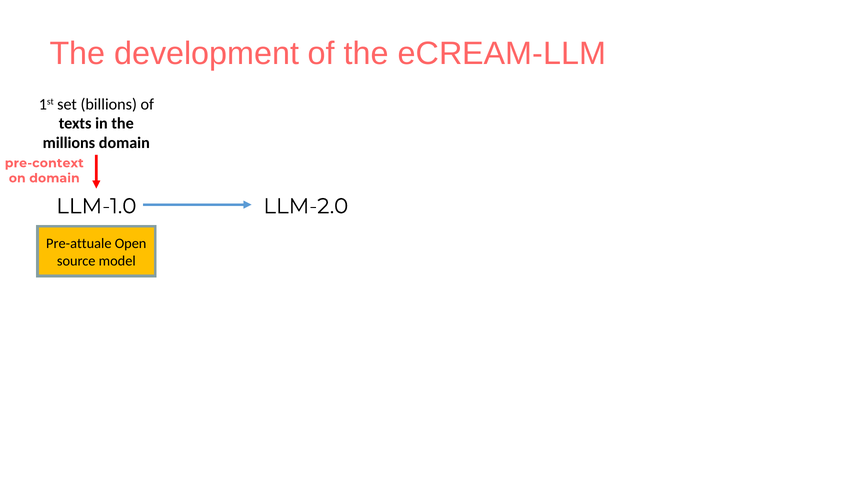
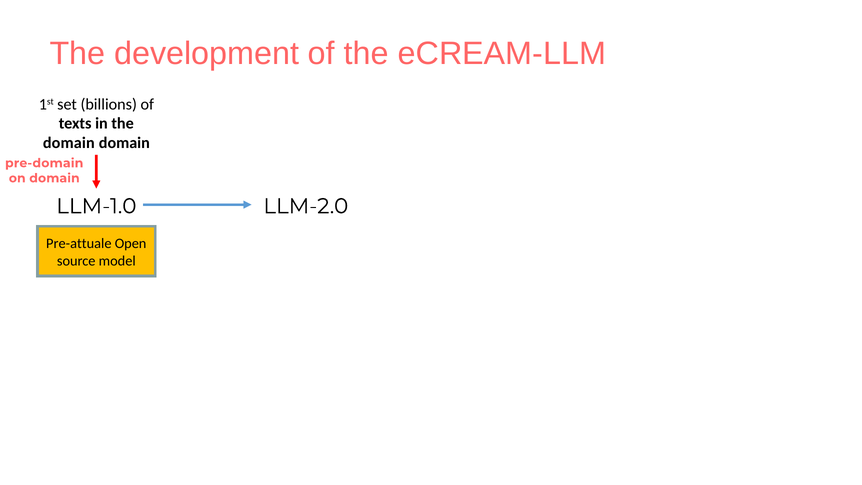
millions: millions -> domain (69, 143)
pre-context: pre-context -> pre-domain (44, 163)
